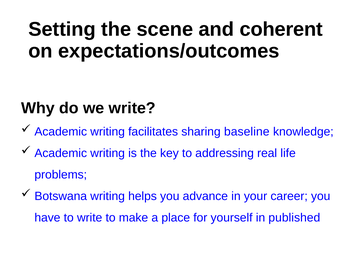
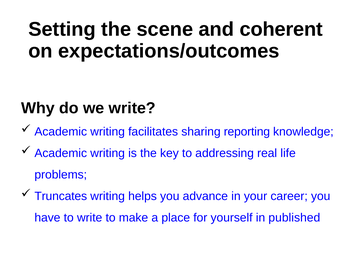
baseline: baseline -> reporting (247, 132)
Botswana: Botswana -> Truncates (61, 196)
